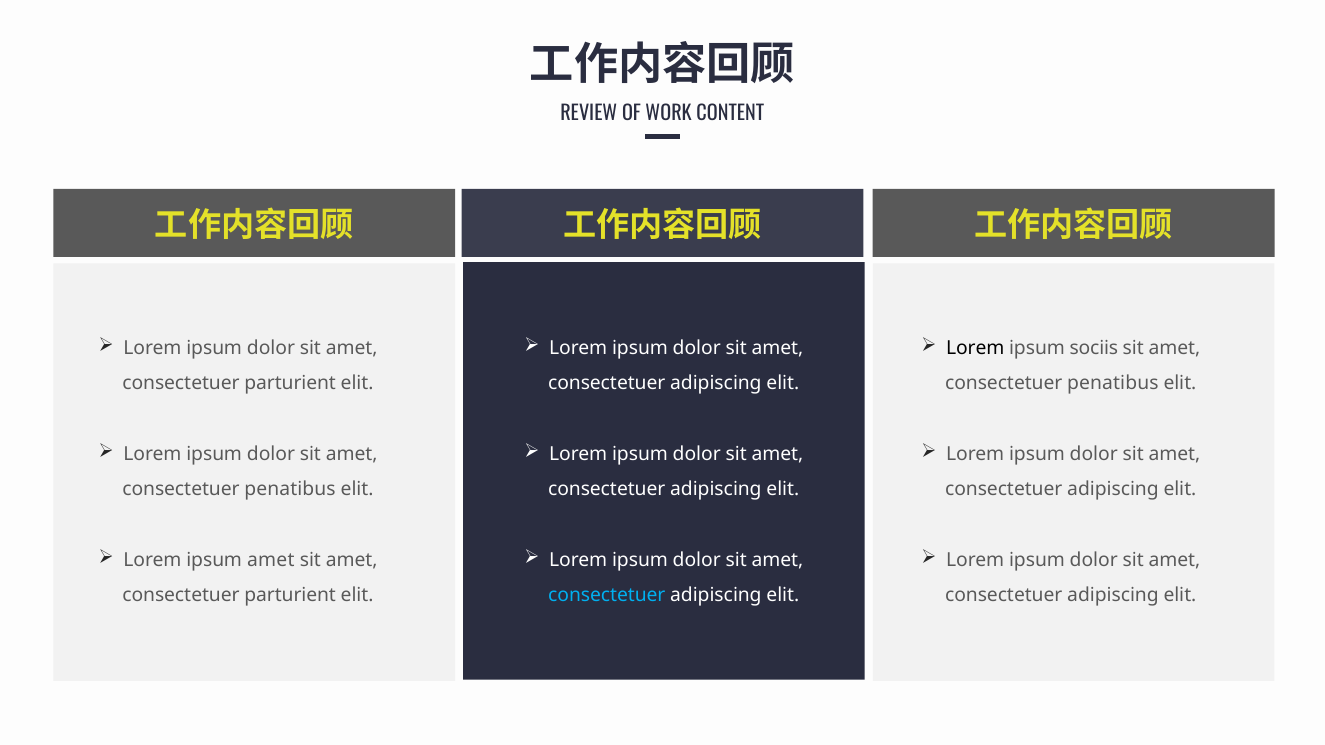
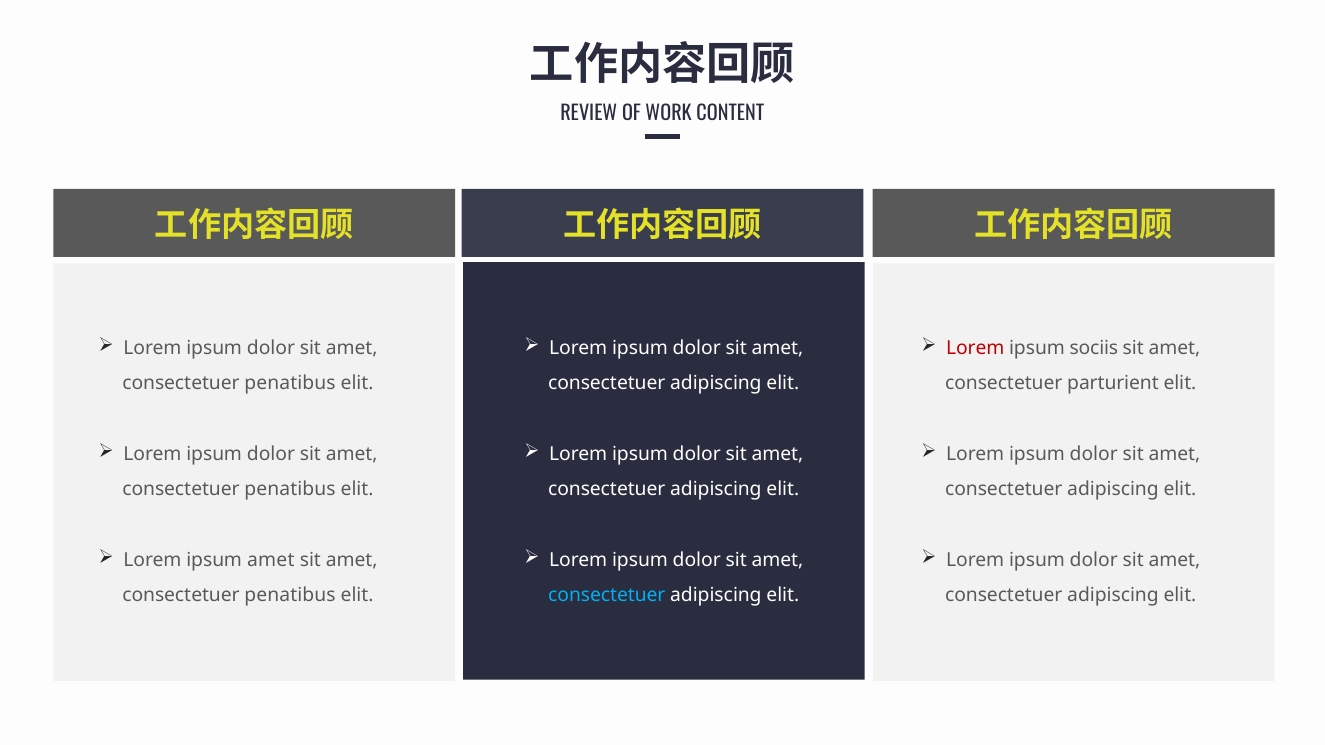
Lorem colour: black -> red (975, 348)
parturient: parturient -> penatibus (290, 383)
penatibus: penatibus -> parturient (1113, 383)
parturient: parturient -> penatibus (290, 595)
